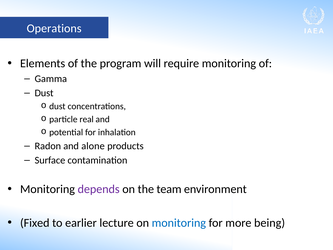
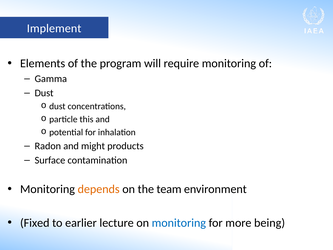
Operations: Operations -> Implement (54, 28)
real: real -> this (87, 119)
alone: alone -> might (93, 146)
depends colour: purple -> orange (99, 189)
